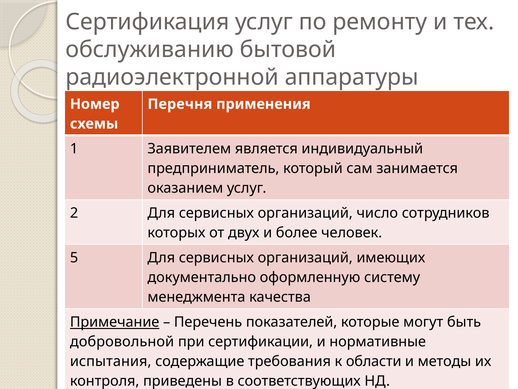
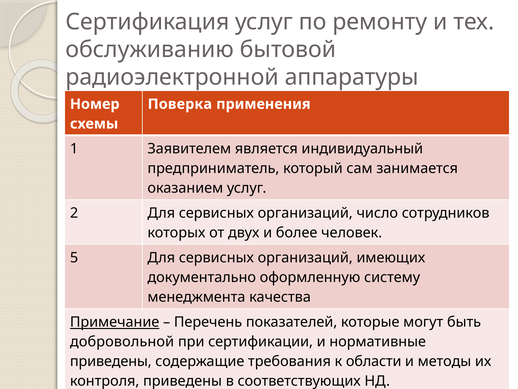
Перечня: Перечня -> Поверка (180, 104)
испытания: испытания -> приведены (111, 361)
